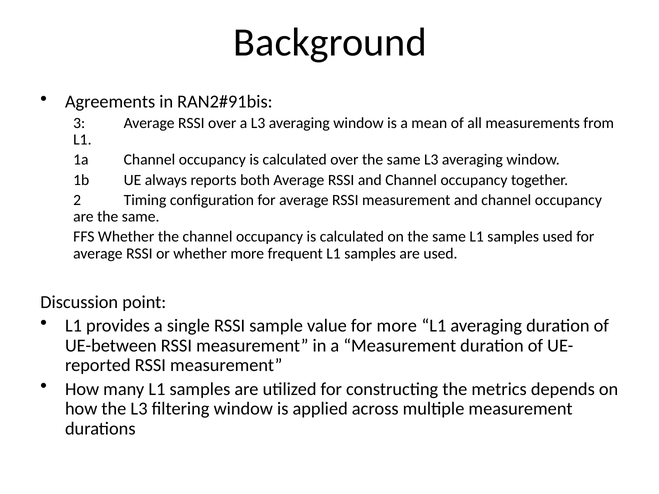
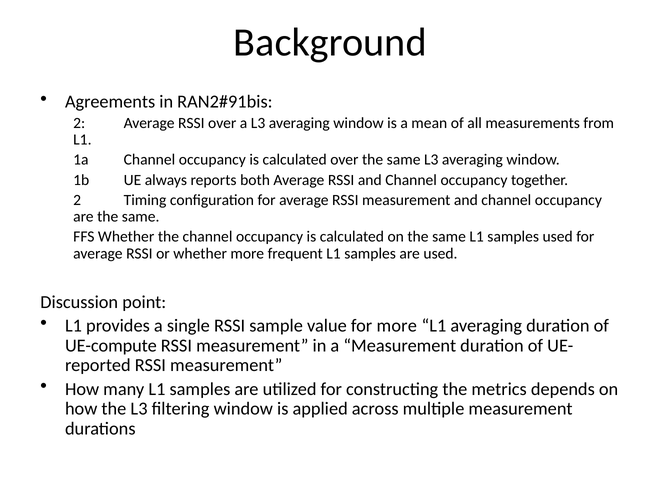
3: 3 -> 2 (79, 123)
UE-between: UE-between -> UE-compute (111, 346)
